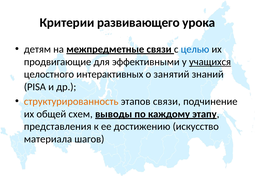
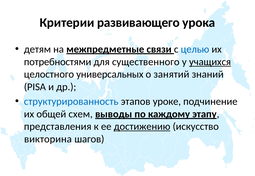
продвигающие: продвигающие -> потребностями (58, 62)
эффективными: эффективными -> существенного (146, 62)
интерактивных: интерактивных -> универсальных (110, 75)
структурированность colour: orange -> blue (71, 102)
этапов связи: связи -> уроке (167, 102)
достижению underline: none -> present (142, 127)
материала: материала -> викторина (48, 139)
